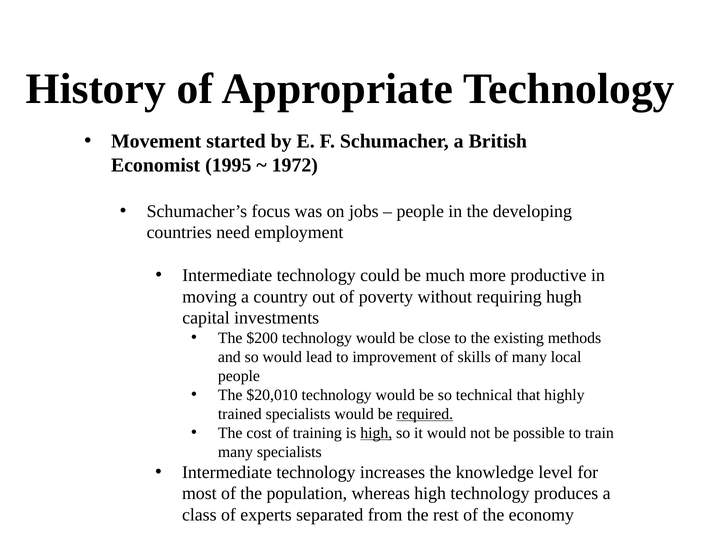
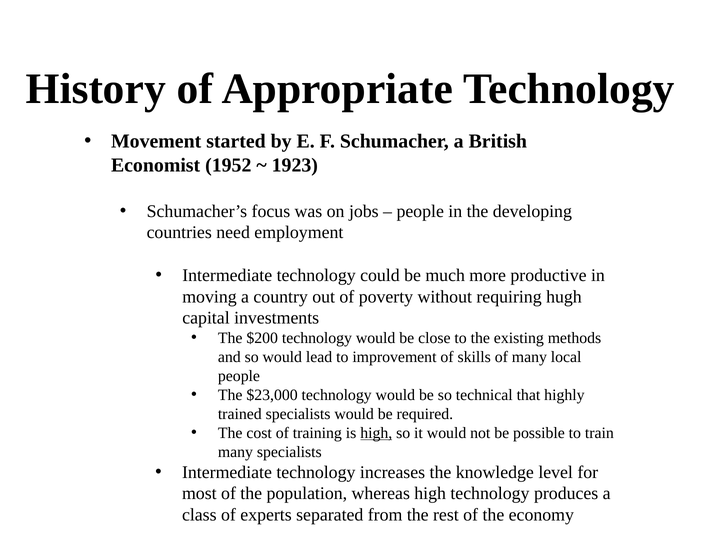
1995: 1995 -> 1952 (228, 165)
1972: 1972 -> 1923 (295, 165)
$20,010: $20,010 -> $23,000 (272, 396)
required underline: present -> none (425, 415)
